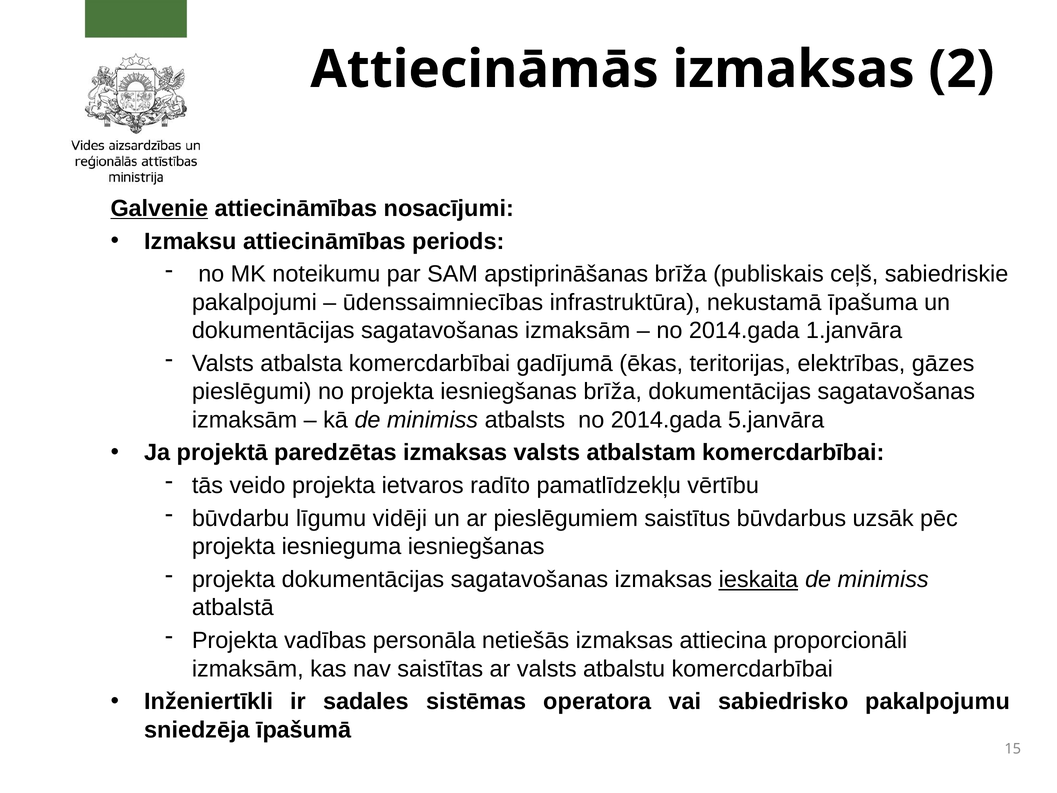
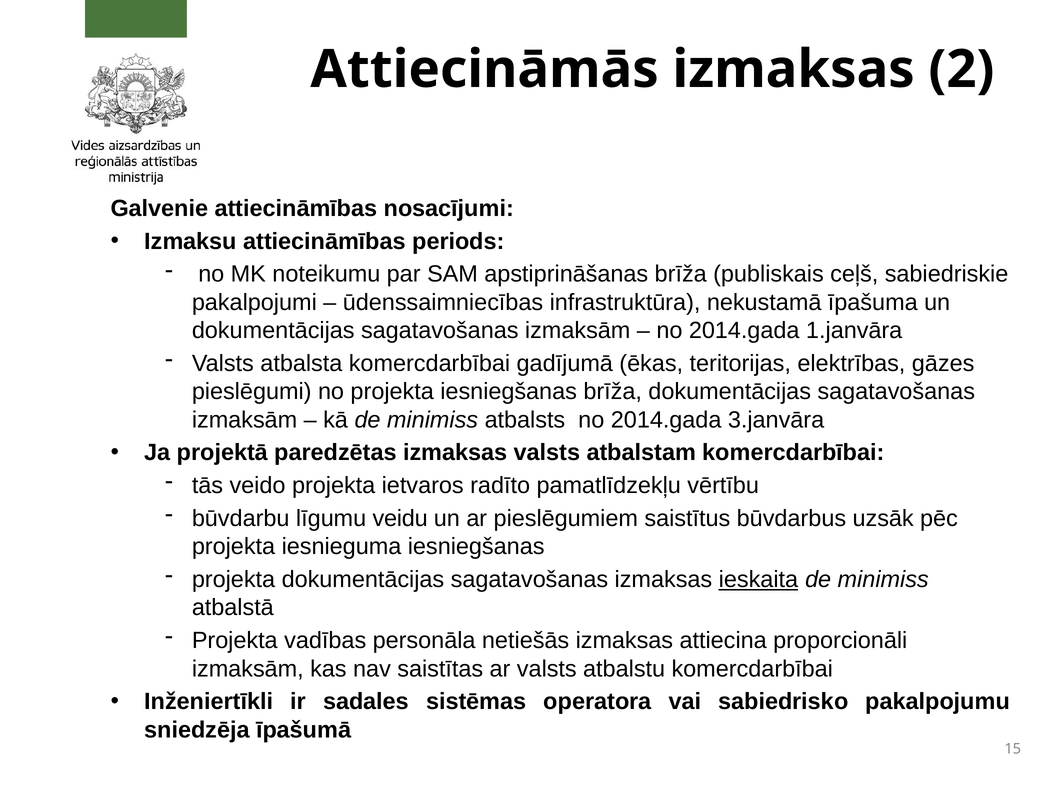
Galvenie underline: present -> none (159, 208)
5.janvāra: 5.janvāra -> 3.janvāra (776, 420)
vidēji: vidēji -> veidu (400, 518)
